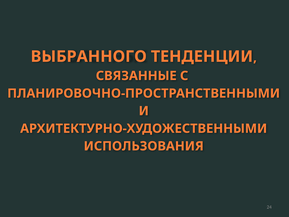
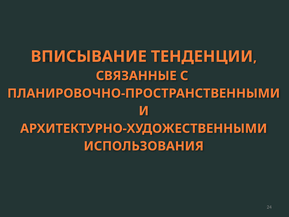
ВЫБРАННОГО: ВЫБРАННОГО -> ВПИСЫВАНИЕ (89, 56)
